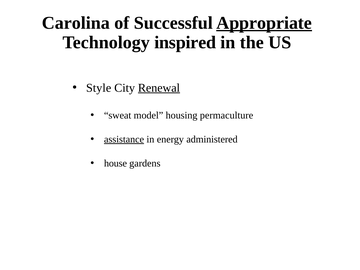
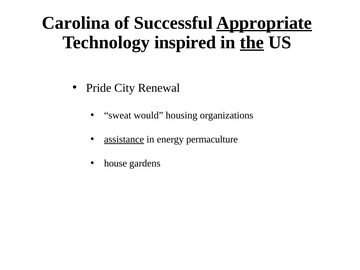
the underline: none -> present (252, 42)
Style: Style -> Pride (99, 88)
Renewal underline: present -> none (159, 88)
model: model -> would (148, 115)
permaculture: permaculture -> organizations (227, 115)
administered: administered -> permaculture (212, 139)
